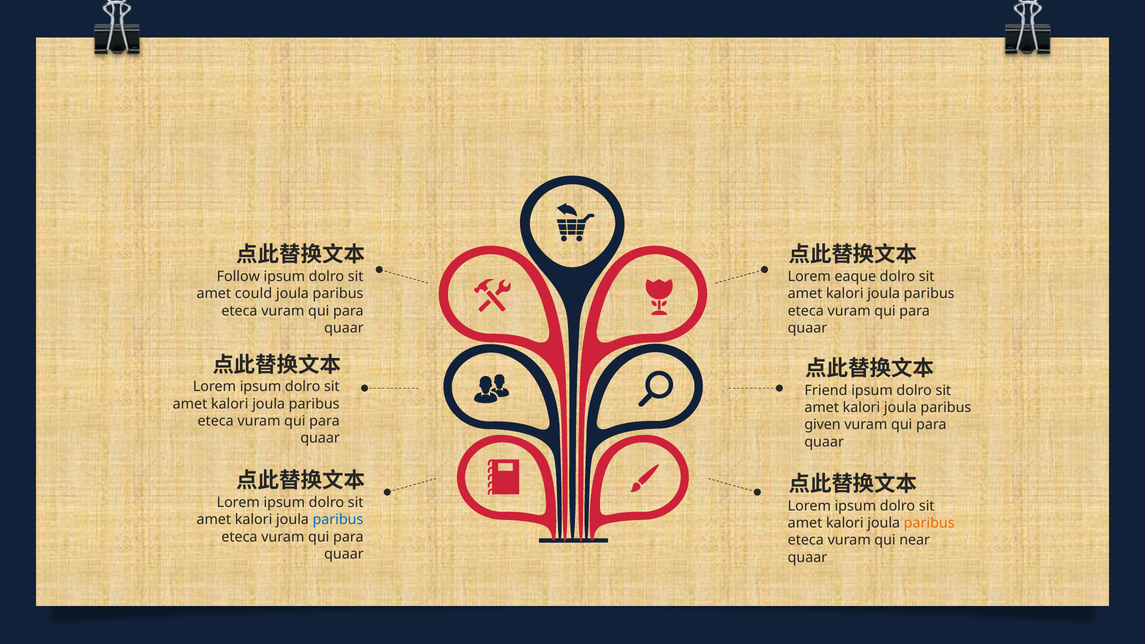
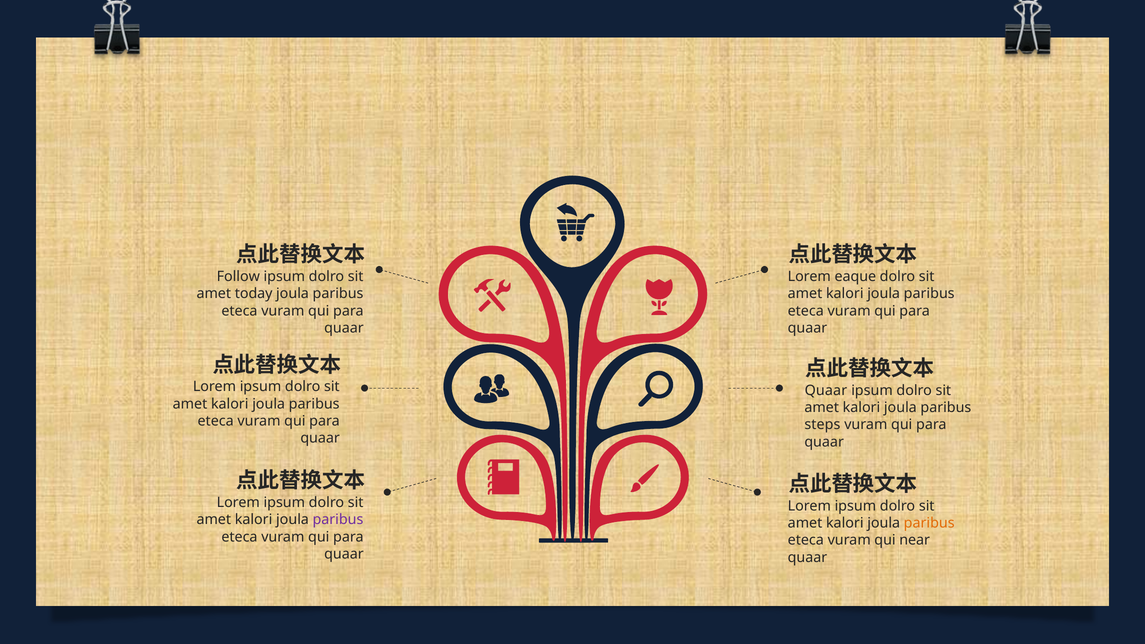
could: could -> today (254, 294)
Friend: Friend -> Quaar (826, 390)
given: given -> steps (822, 425)
paribus colour: blue -> purple (338, 520)
